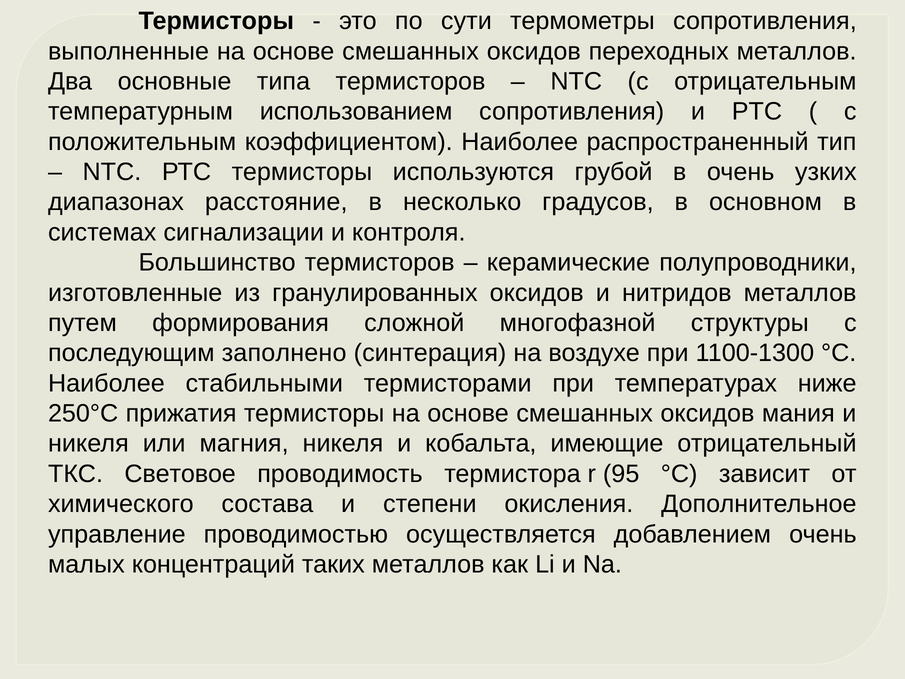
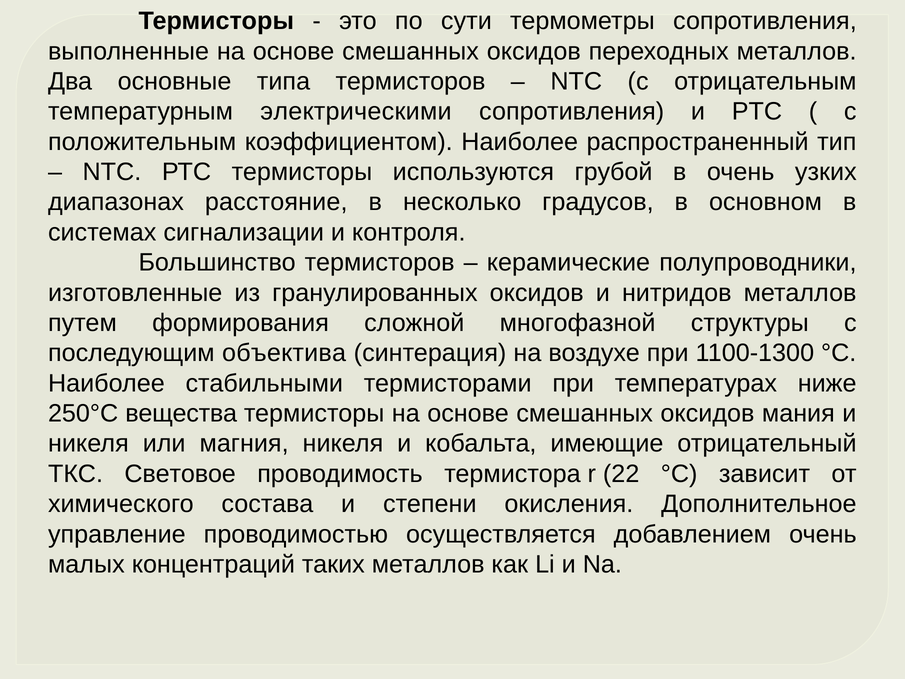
использованием: использованием -> электрическими (356, 112)
заполнено: заполнено -> объектива (284, 353)
прижатия: прижатия -> вещества (181, 413)
95: 95 -> 22 (621, 474)
